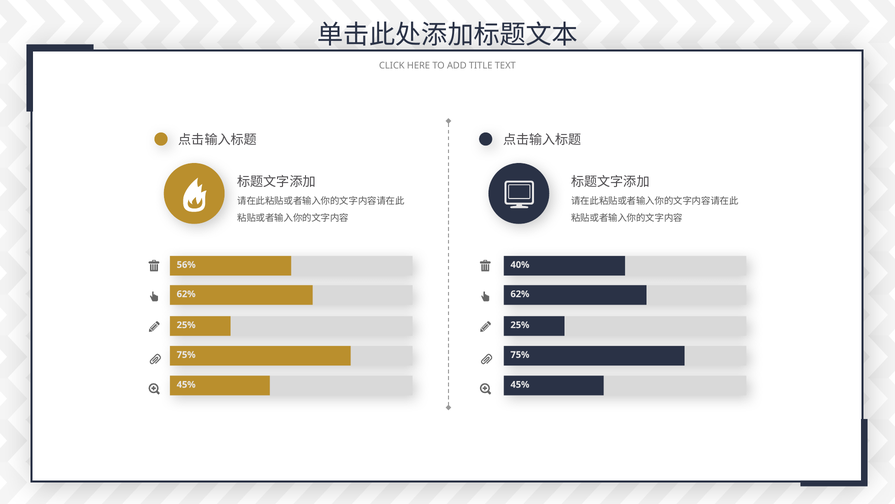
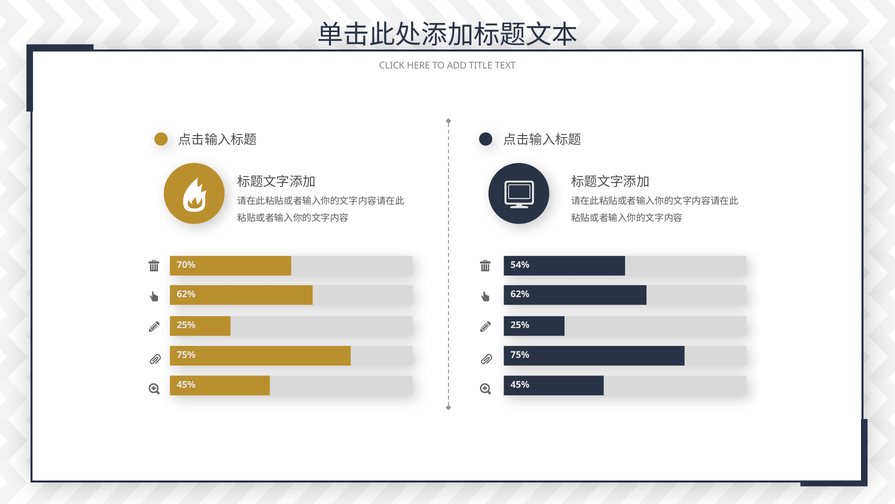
56%: 56% -> 70% (186, 264)
40%: 40% -> 54% (520, 264)
